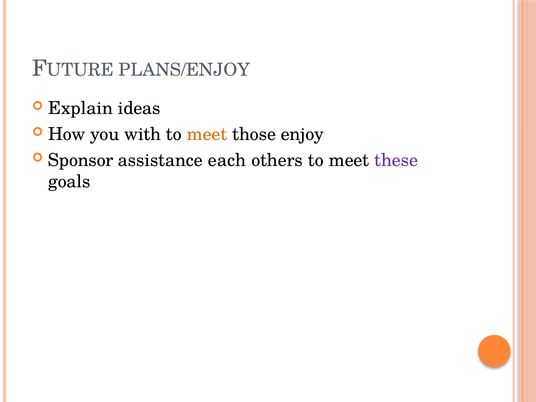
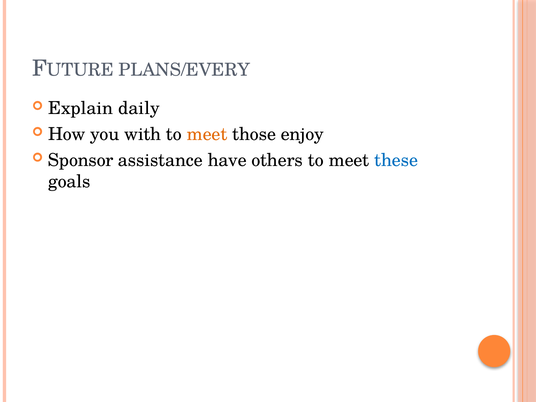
PLANS/ENJOY: PLANS/ENJOY -> PLANS/EVERY (184, 70)
ideas: ideas -> daily (139, 108)
each: each -> have (227, 160)
these colour: purple -> blue (396, 160)
